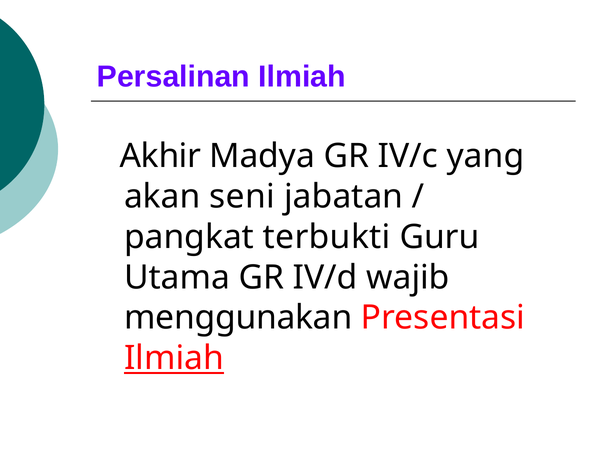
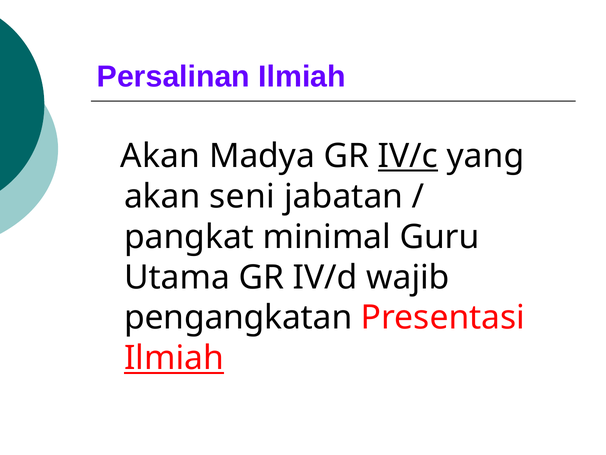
Akhir: Akhir -> Akan (160, 156)
IV/c underline: none -> present (408, 156)
terbukti: terbukti -> minimal (327, 237)
menggunakan: menggunakan -> pengangkatan (238, 318)
